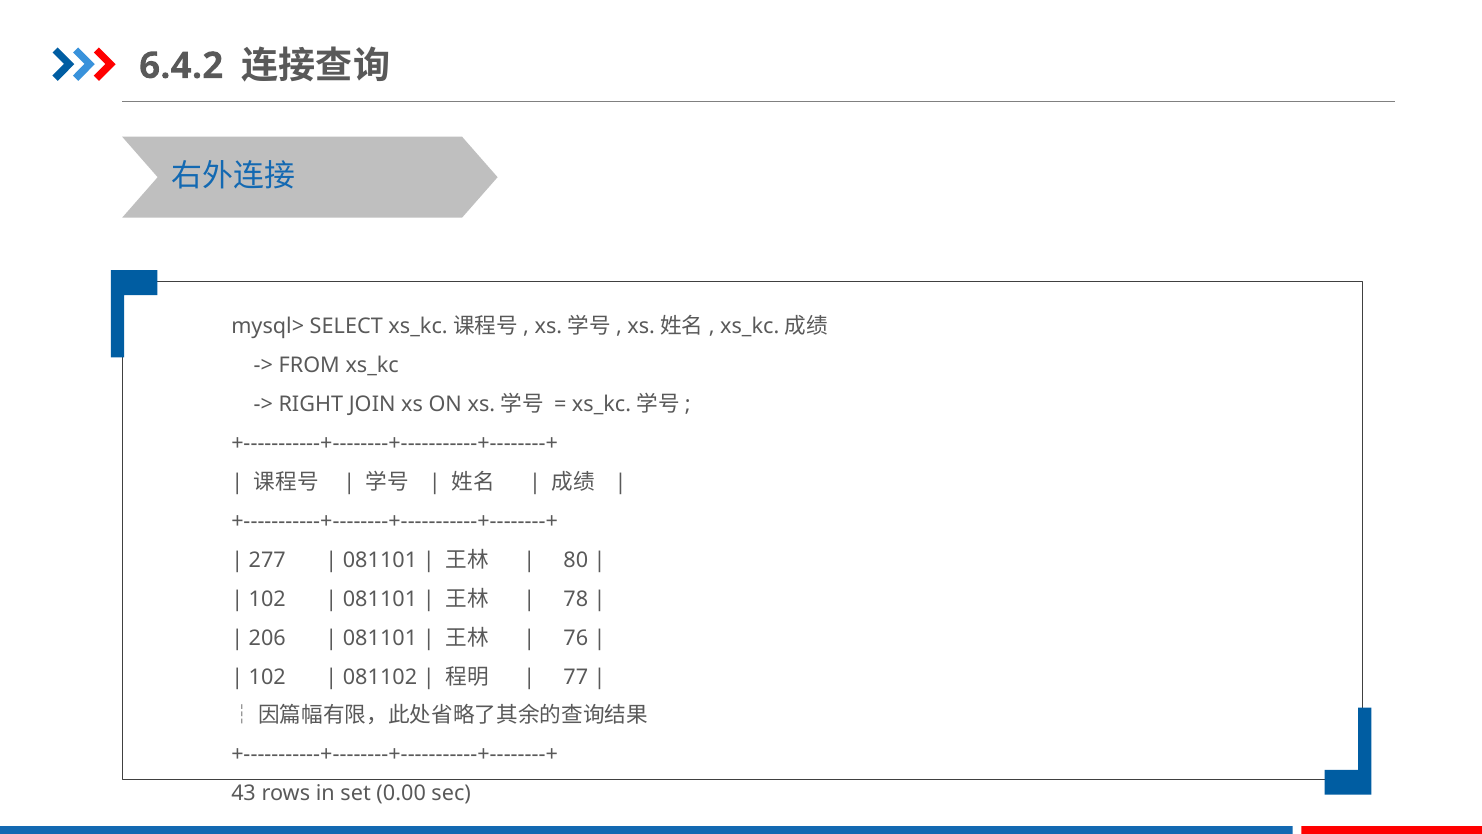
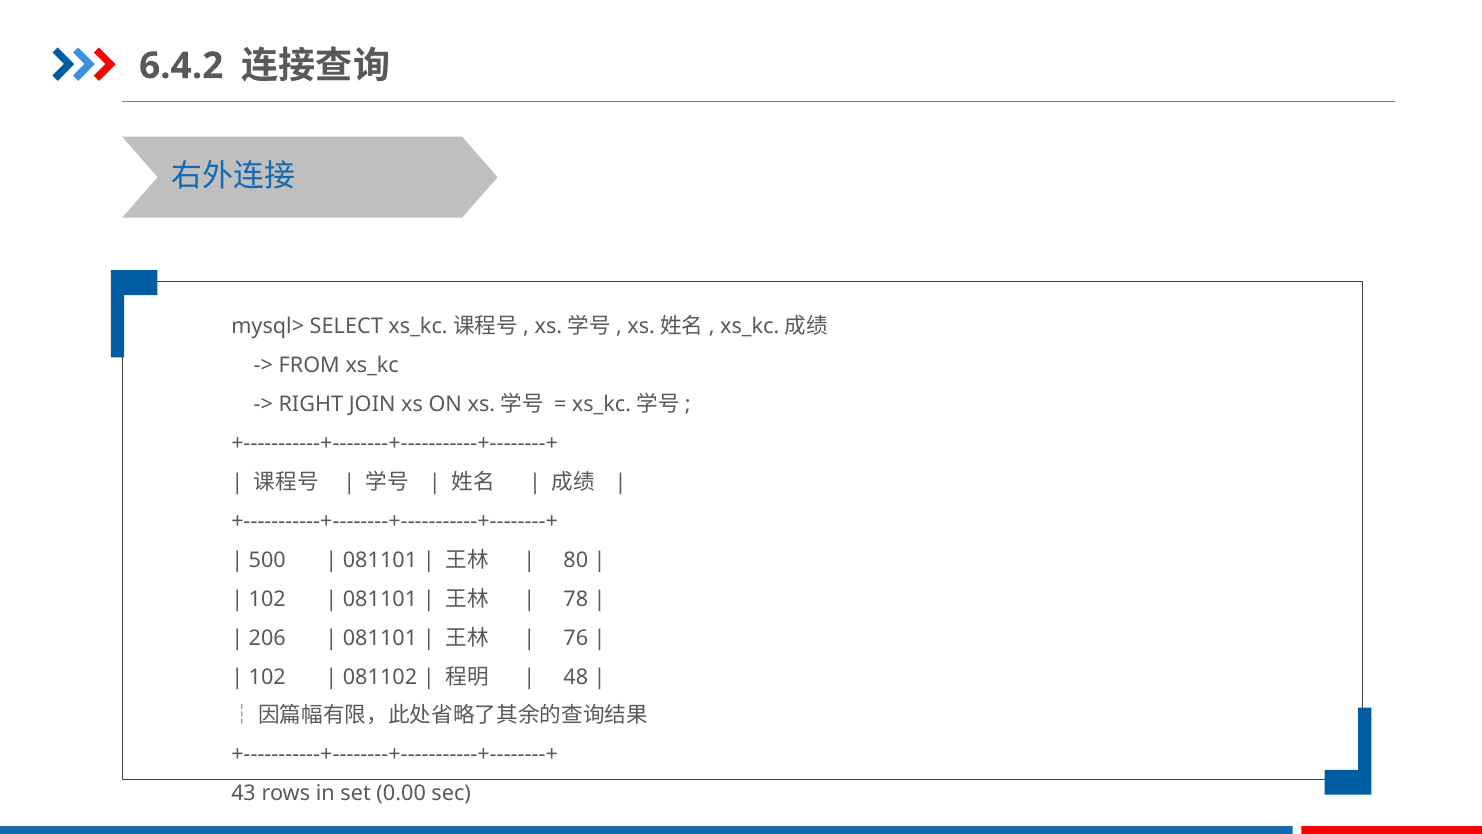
277: 277 -> 500 (267, 560)
77: 77 -> 48 (576, 677)
